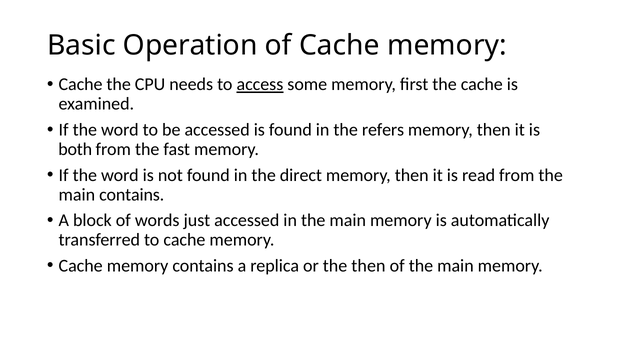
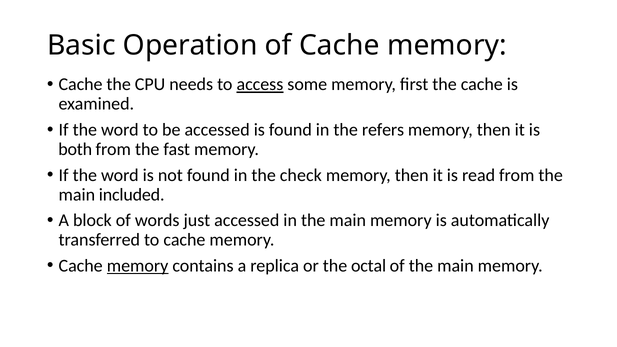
direct: direct -> check (301, 175)
main contains: contains -> included (132, 195)
memory underline: none -> present (138, 266)
the then: then -> octal (369, 266)
